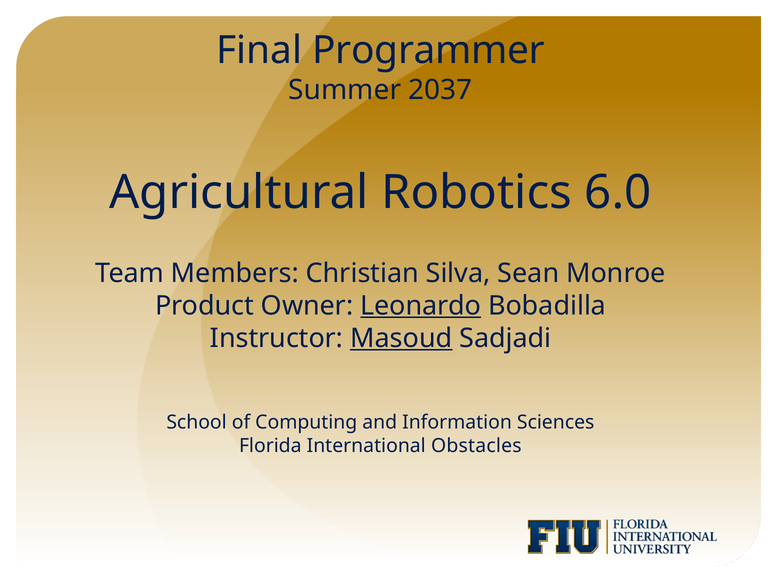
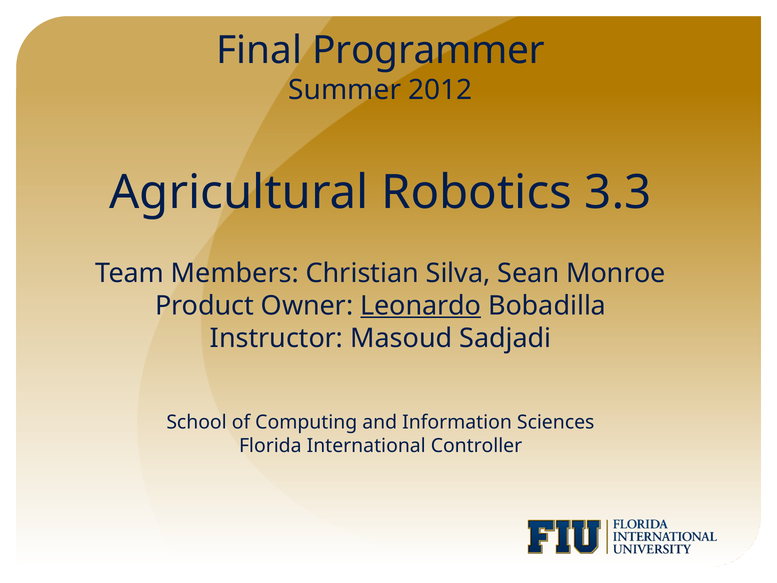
2037: 2037 -> 2012 (440, 90)
6.0: 6.0 -> 3.3 (618, 193)
Masoud underline: present -> none (401, 338)
Obstacles: Obstacles -> Controller (476, 446)
